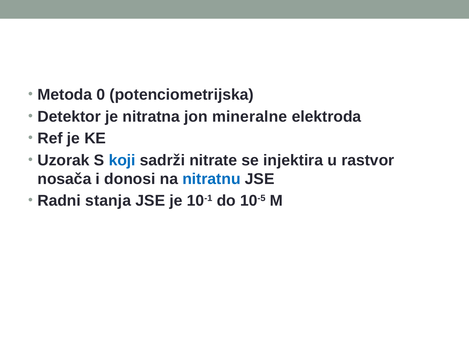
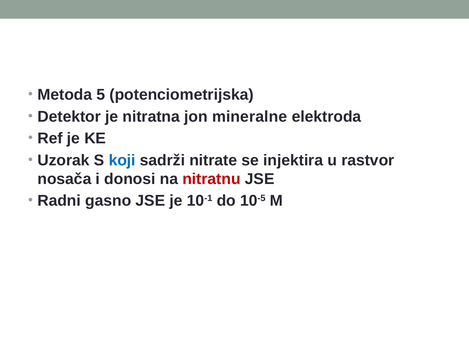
0: 0 -> 5 (101, 95)
nitratnu colour: blue -> red (212, 179)
stanja: stanja -> gasno (108, 201)
